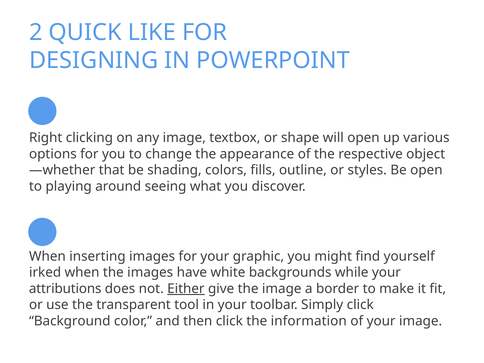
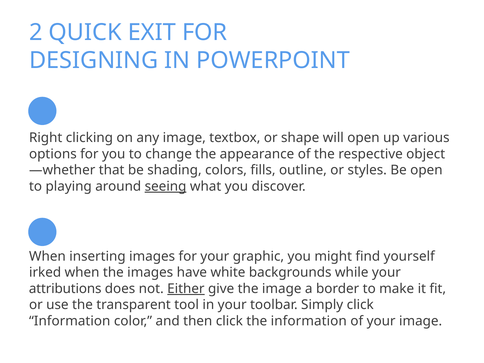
LIKE: LIKE -> EXIT (152, 32)
seeing underline: none -> present (166, 186)
Background: Background -> Information (70, 321)
